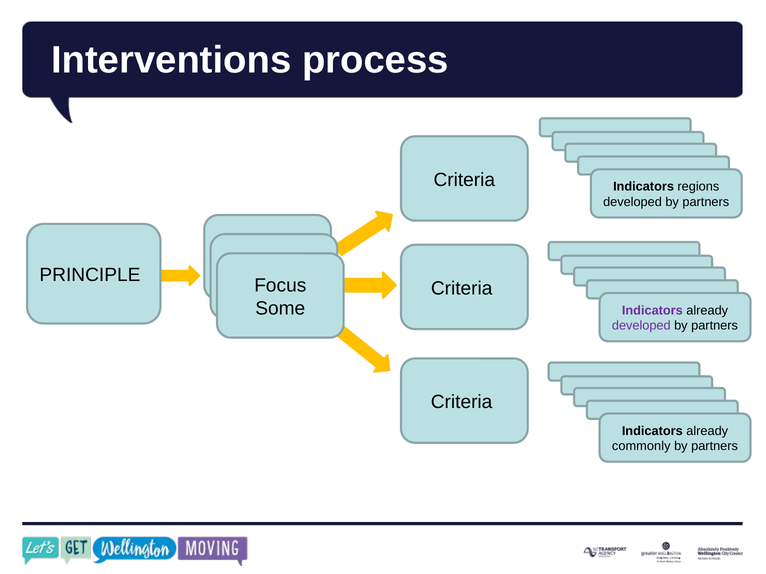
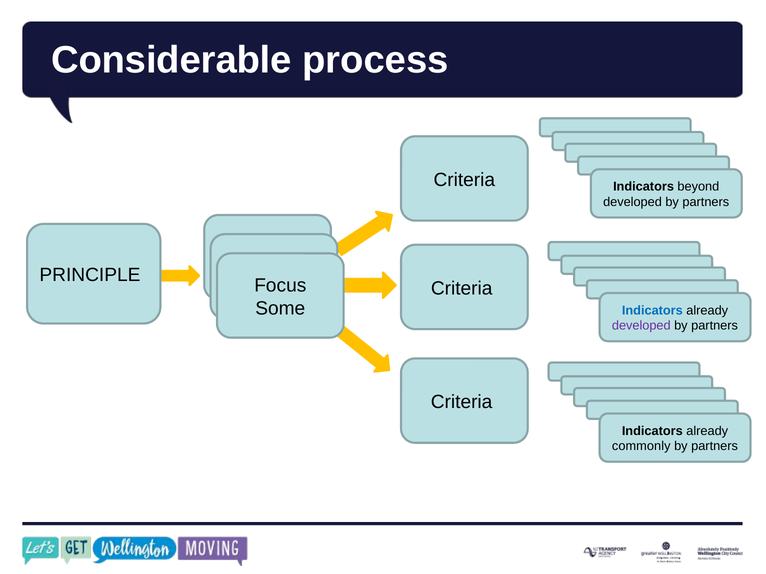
Interventions: Interventions -> Considerable (171, 60)
regions: regions -> beyond (698, 187)
Indicators colour: purple -> blue (652, 311)
